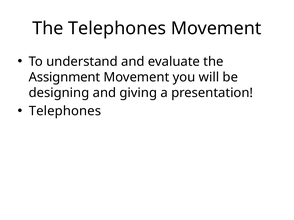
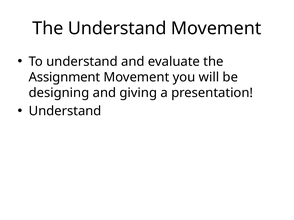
The Telephones: Telephones -> Understand (117, 28)
Telephones: Telephones -> Understand (65, 111)
